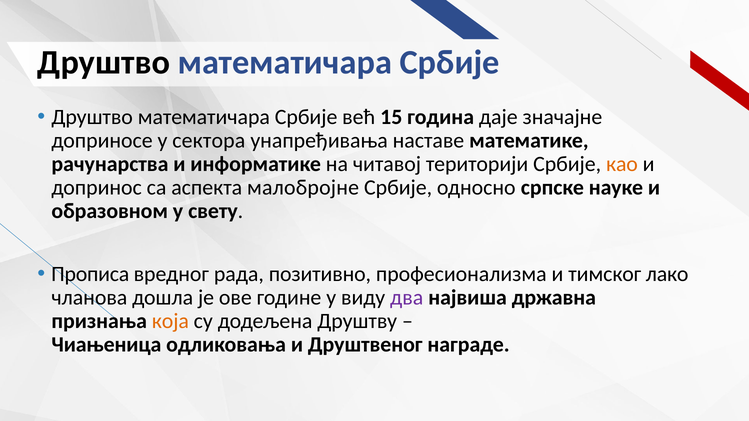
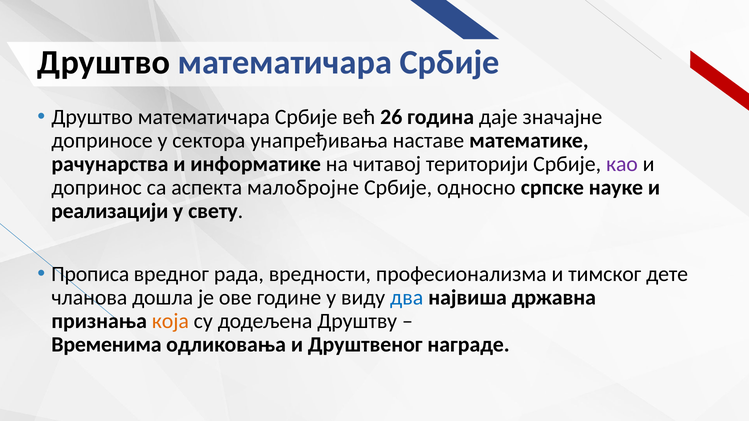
15: 15 -> 26 (391, 117)
као colour: orange -> purple (622, 164)
образовном: образовном -> реализацији (110, 211)
позитивно: позитивно -> вредности (320, 274)
лако: лако -> дете (667, 274)
два colour: purple -> blue (407, 298)
Чиањеница: Чиањеница -> Временима (106, 345)
